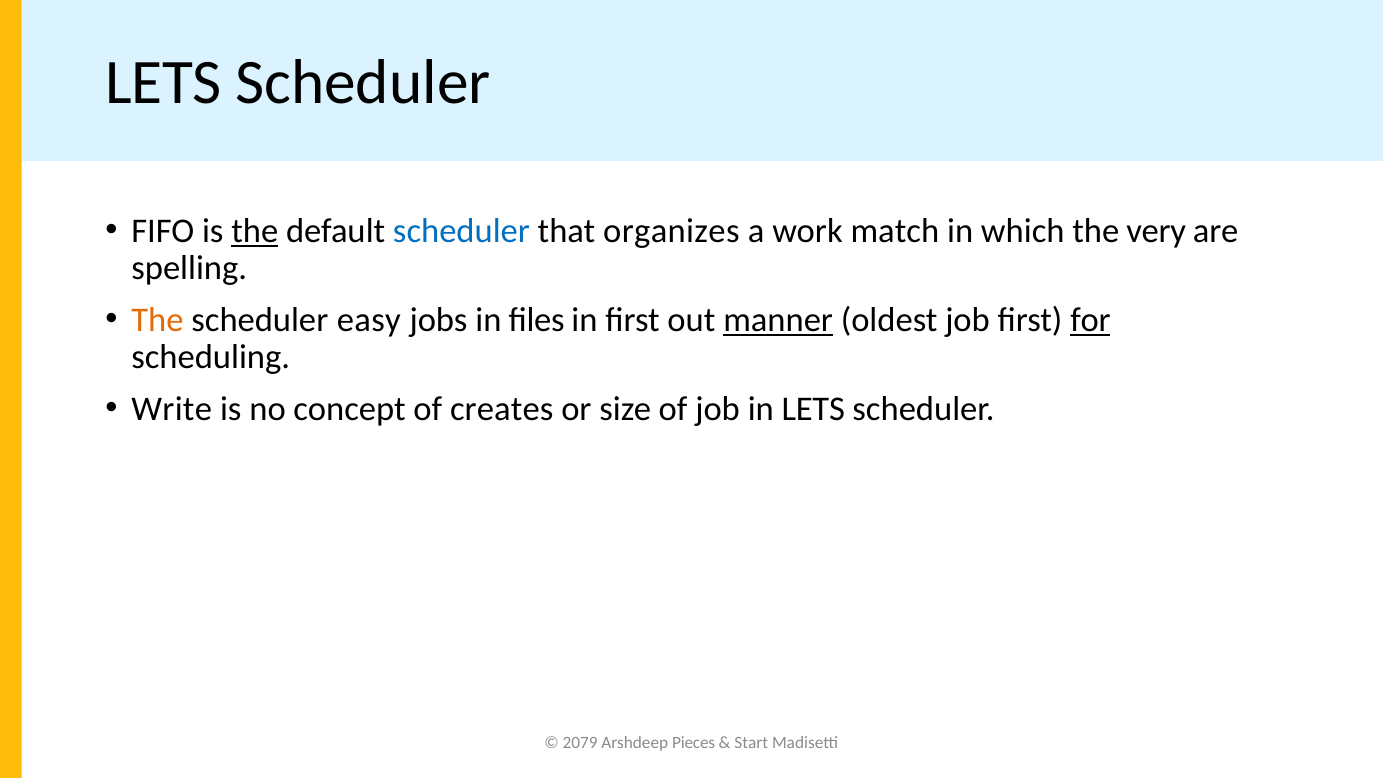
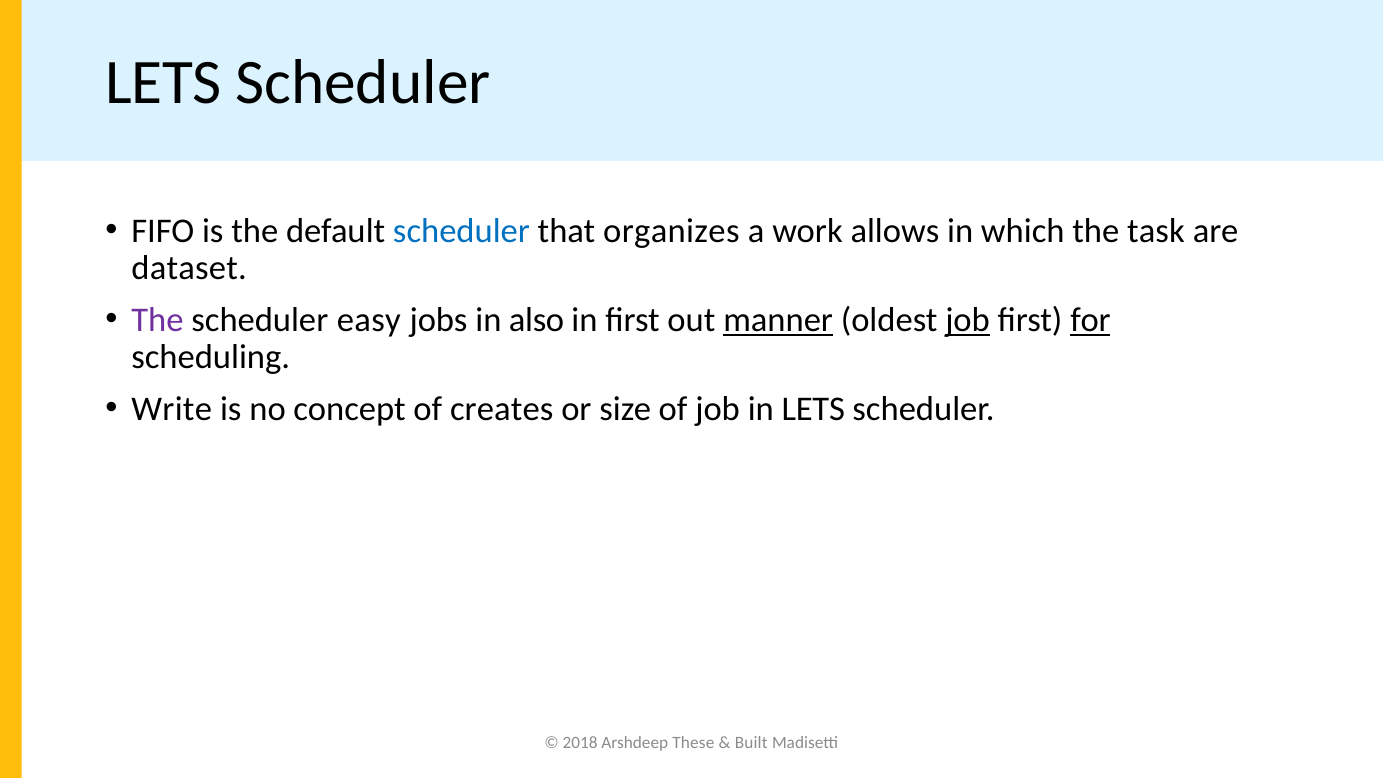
the underline: present -> none (255, 231)
match: match -> allows (895, 231)
very: very -> task (1156, 231)
spelling: spelling -> dataset (189, 268)
The colour: orange -> purple (157, 320)
ﬁles: ﬁles -> also (537, 320)
job underline: none -> present (968, 320)
2079: 2079 -> 2018 (580, 743)
Pieces: Pieces -> These (693, 743)
Start: Start -> Built (751, 743)
